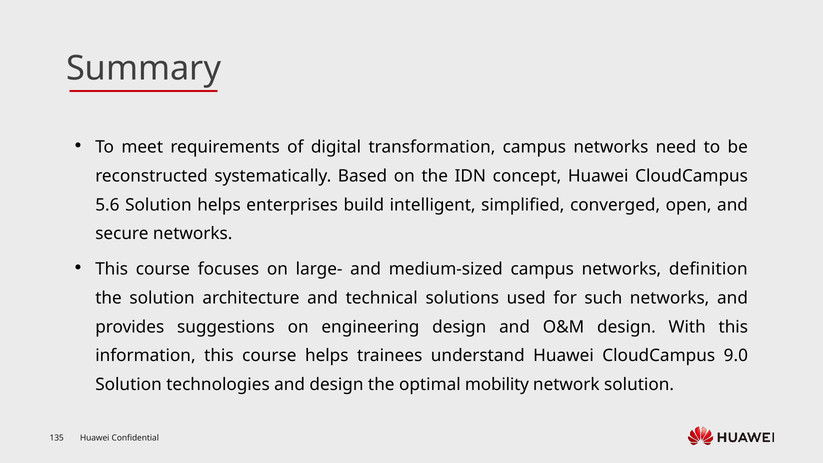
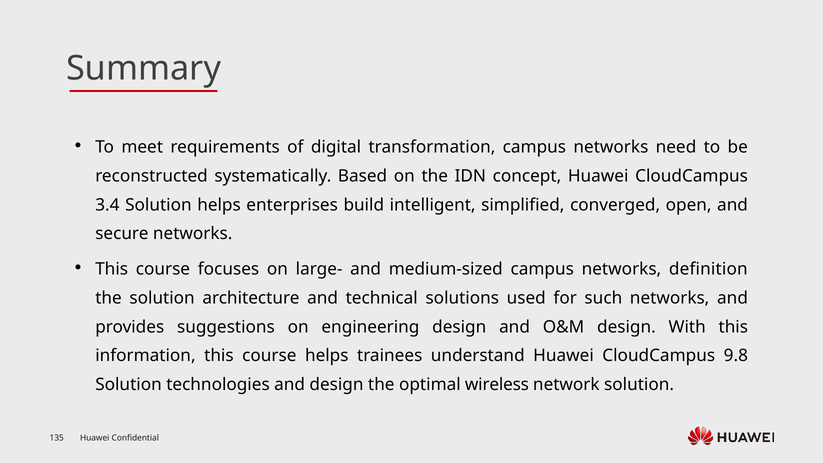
5.6: 5.6 -> 3.4 (107, 205)
9.0: 9.0 -> 9.8 (736, 356)
mobility: mobility -> wireless (497, 384)
